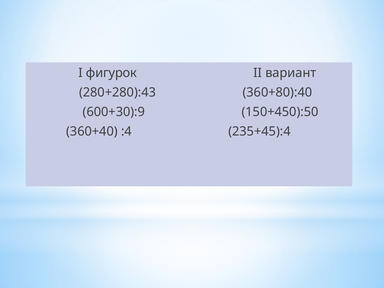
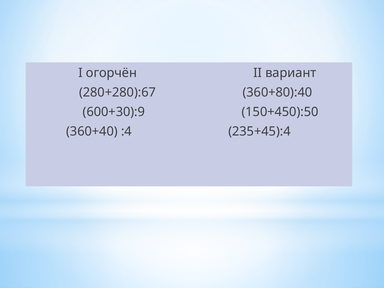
фигурок: фигурок -> огорчён (111, 73)
280+280):43: 280+280):43 -> 280+280):67 (117, 92)
